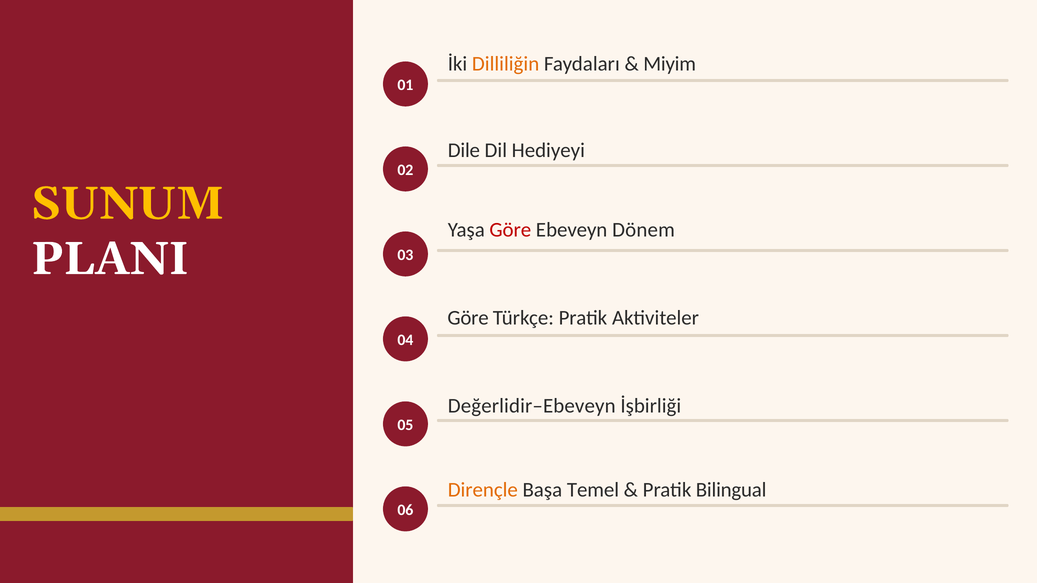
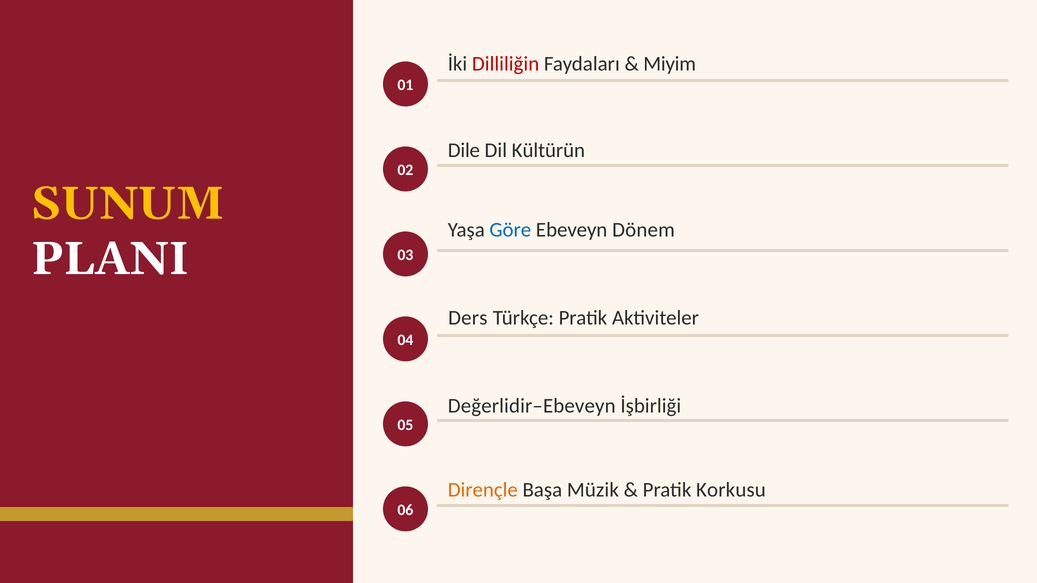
Dilliliğin colour: orange -> red (506, 64)
Hediyeyi: Hediyeyi -> Kültürün (548, 150)
Göre colour: red -> blue (510, 230)
Göre: Göre -> Ders (468, 318)
Temel: Temel -> Müzik (593, 490)
Bilingual: Bilingual -> Korkusu (731, 490)
